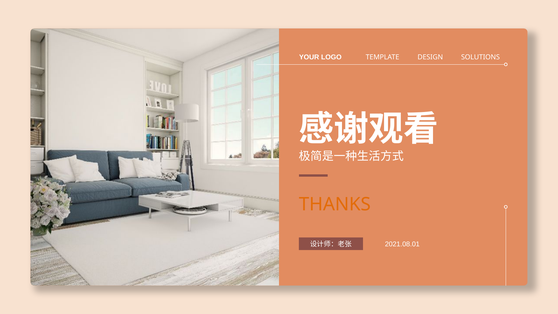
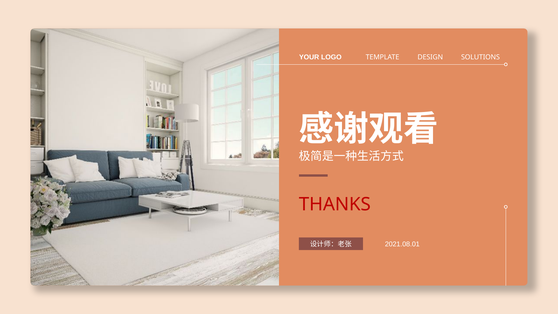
THANKS colour: orange -> red (335, 204)
